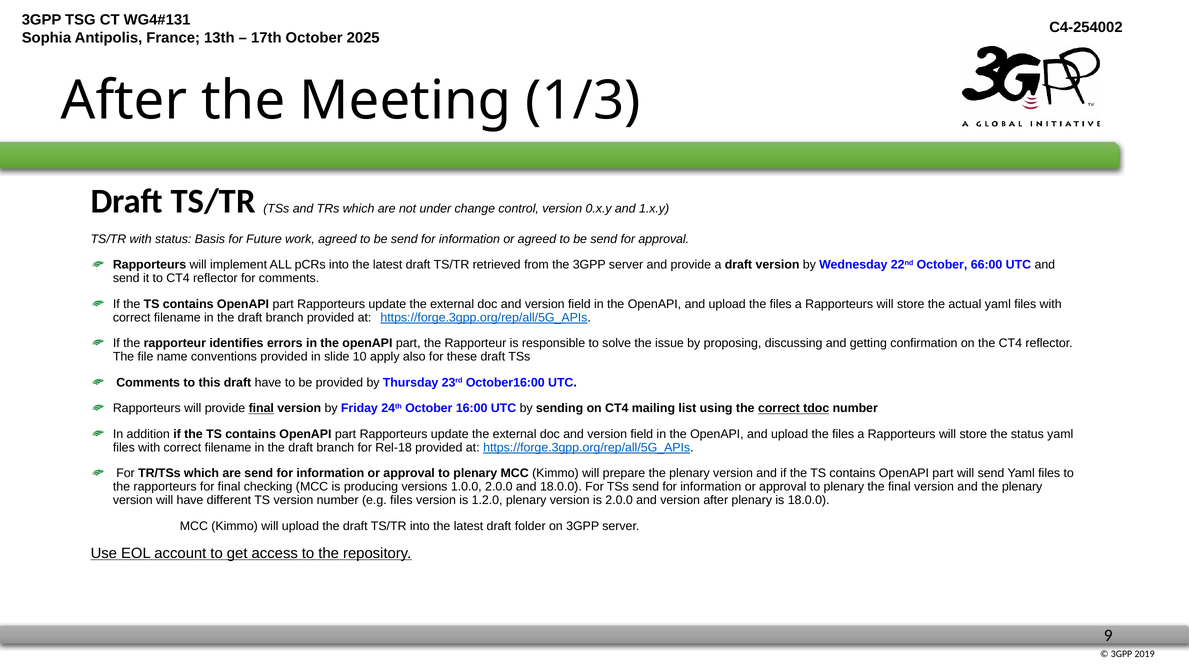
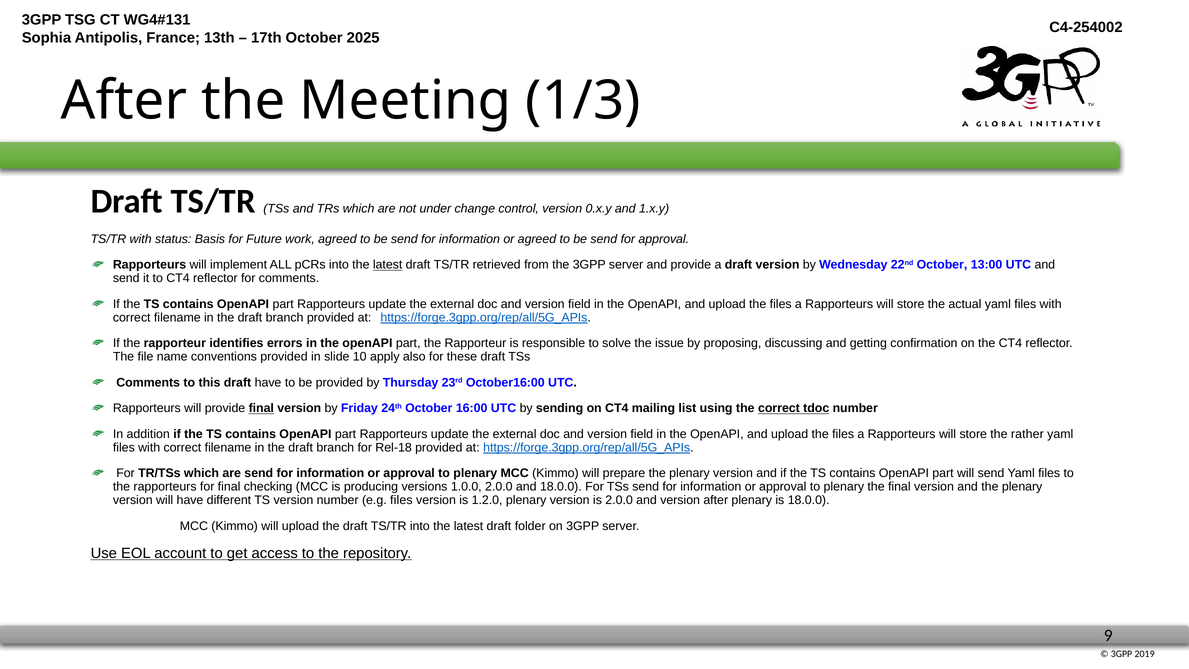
latest underline: none -> present (388, 265)
66:00: 66:00 -> 13:00 (987, 265)
the status: status -> rather (1027, 434)
